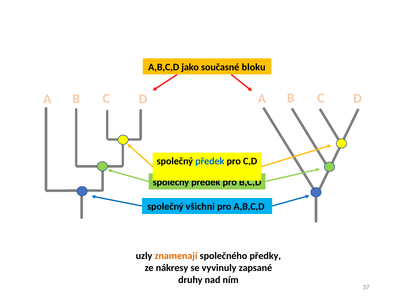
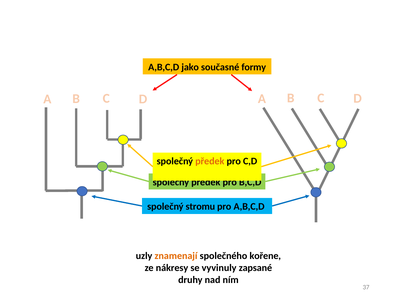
bloku: bloku -> formy (254, 67)
předek colour: blue -> orange (210, 161)
všichni: všichni -> stromu (200, 207)
předky: předky -> kořene (265, 256)
